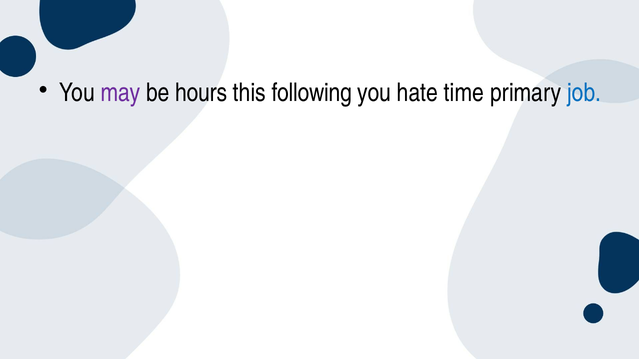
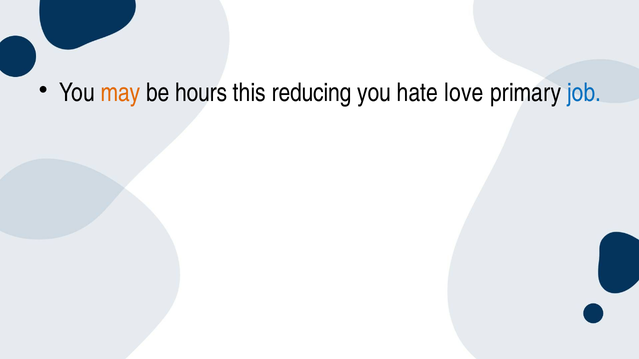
may colour: purple -> orange (121, 93)
following: following -> reducing (312, 93)
time: time -> love (464, 93)
